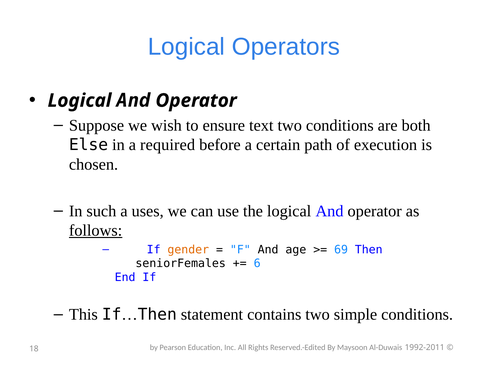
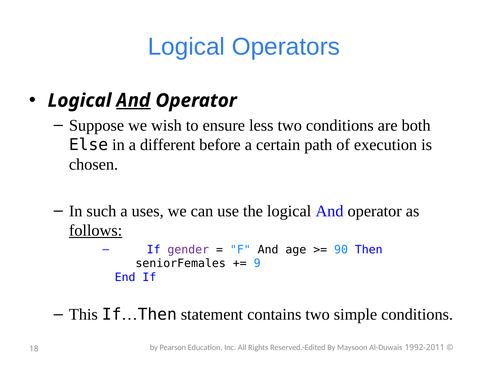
And underline: none -> present (133, 101)
text: text -> less (261, 125)
required: required -> different (168, 145)
gender colour: orange -> purple (188, 250)
69: 69 -> 90 (341, 250)
6: 6 -> 9 (257, 263)
